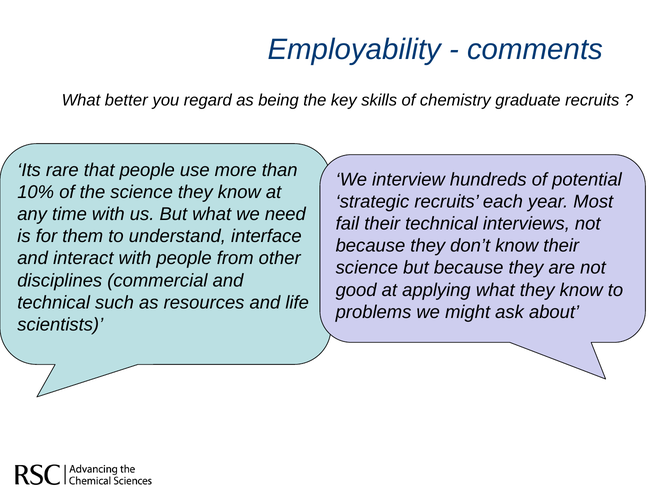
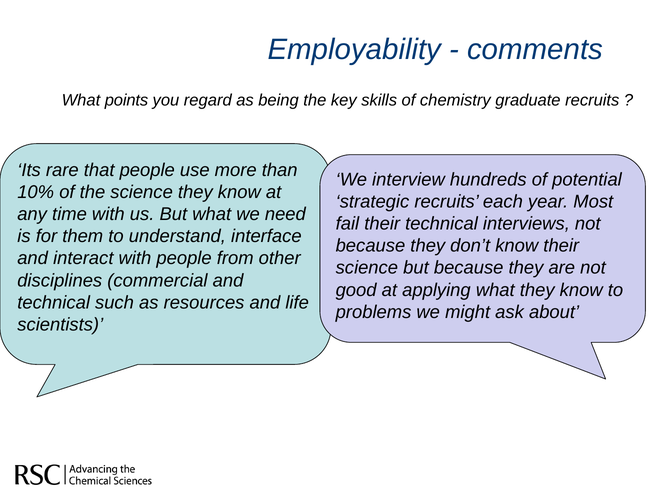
better: better -> points (126, 100)
